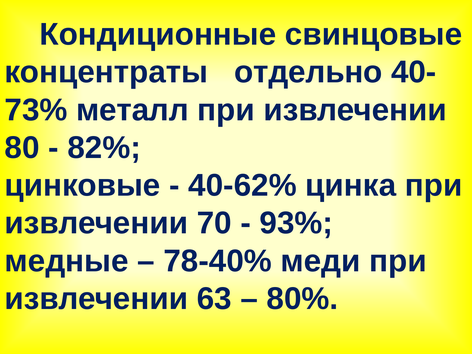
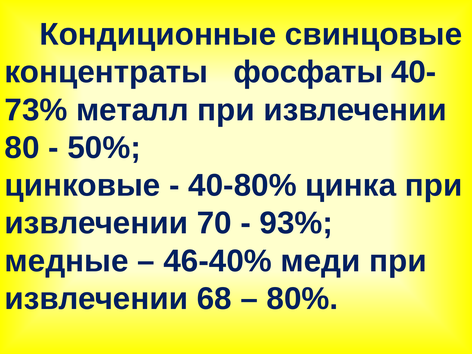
отдельно: отдельно -> фосфаты (308, 72)
82%: 82% -> 50% (104, 148)
40-62%: 40-62% -> 40-80% (242, 185)
78-40%: 78-40% -> 46-40% (218, 261)
63: 63 -> 68 (214, 299)
